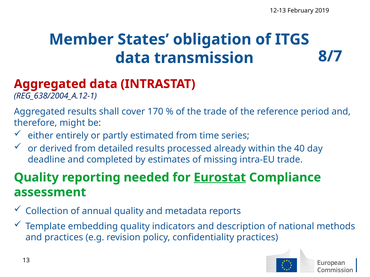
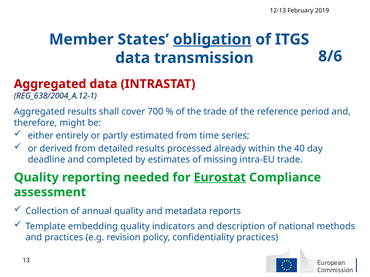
obligation underline: none -> present (212, 40)
8/7: 8/7 -> 8/6 (330, 56)
170: 170 -> 700 (155, 112)
